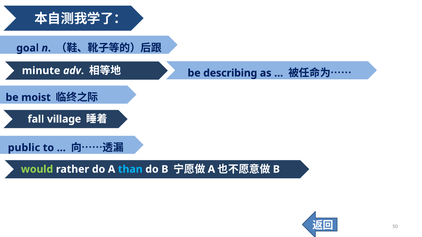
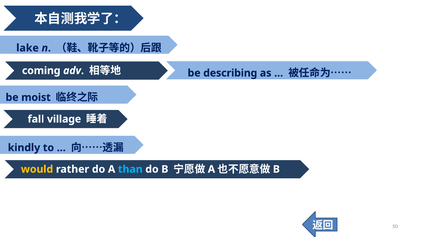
goal: goal -> lake (28, 48)
minute: minute -> coming (41, 71)
public: public -> kindly (24, 148)
would colour: light green -> yellow (37, 169)
